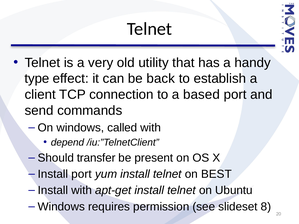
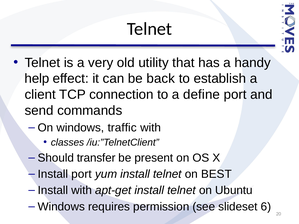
type: type -> help (37, 79)
based: based -> define (201, 95)
called: called -> traffic (122, 128)
depend: depend -> classes (67, 143)
8: 8 -> 6 (266, 207)
